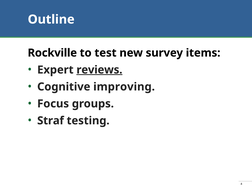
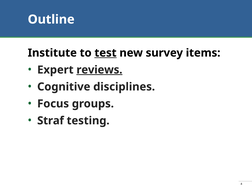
Rockville: Rockville -> Institute (52, 53)
test underline: none -> present (106, 53)
improving: improving -> disciplines (124, 87)
